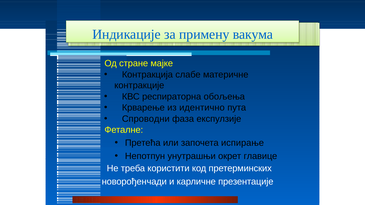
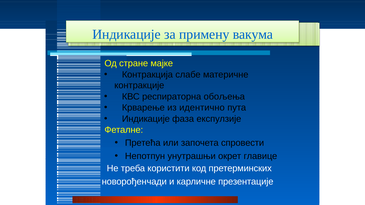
Спроводни: Спроводни -> Индикације (146, 119)
испирање: испирање -> спровести (243, 143)
